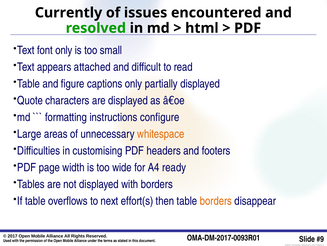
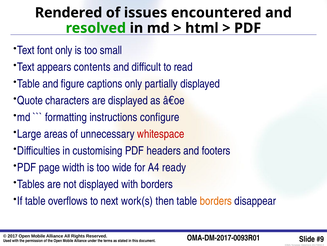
Currently: Currently -> Rendered (69, 13)
attached: attached -> contents (92, 67)
whitespace colour: orange -> red (161, 134)
effort(s: effort(s -> work(s (137, 201)
